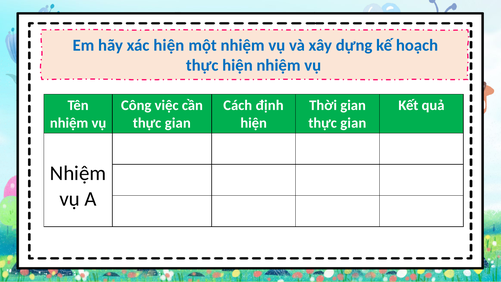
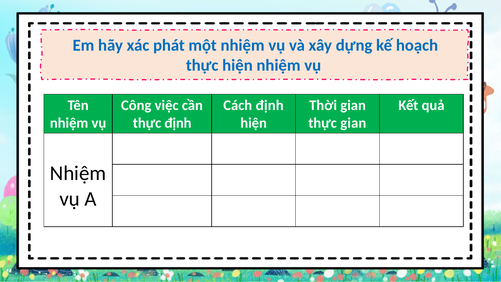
xác hiện: hiện -> phát (169, 45)
gian: gian -> định (178, 123)
